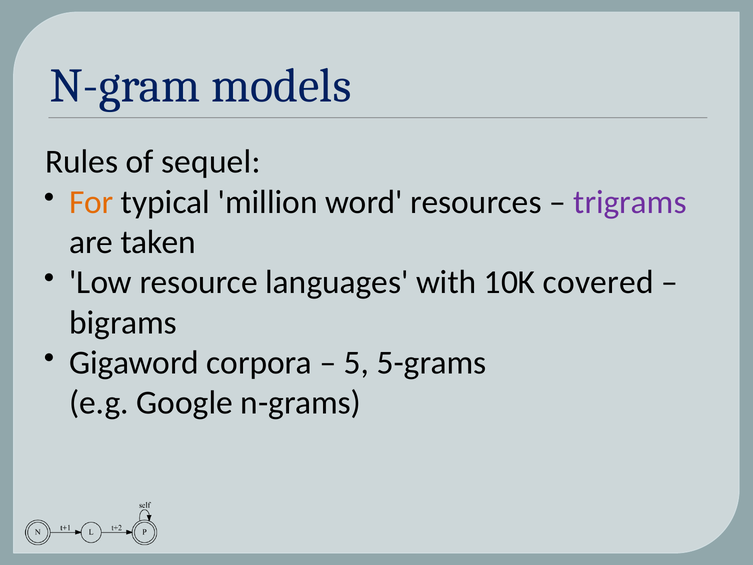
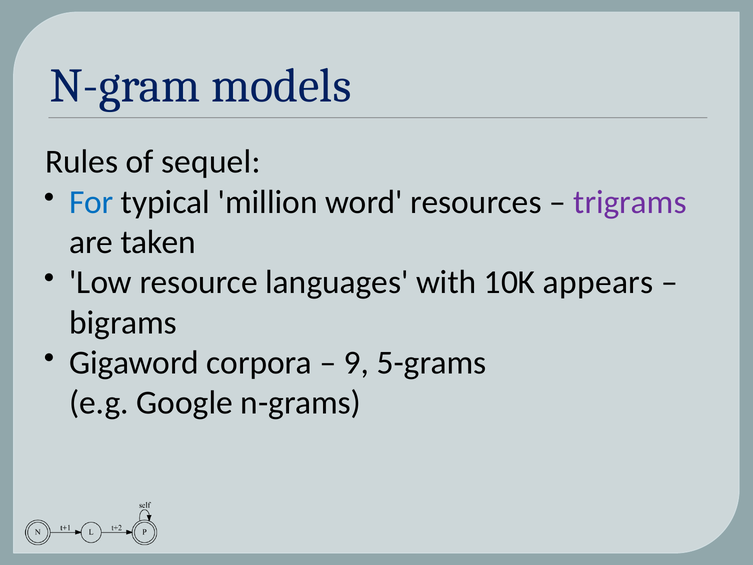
For colour: orange -> blue (91, 202)
covered: covered -> appears (598, 282)
5: 5 -> 9 (356, 363)
